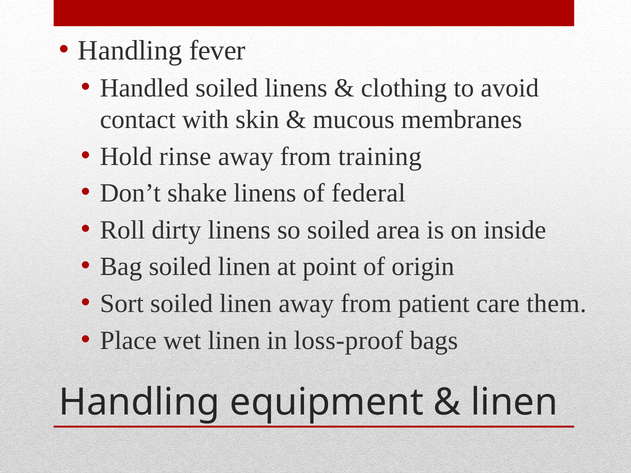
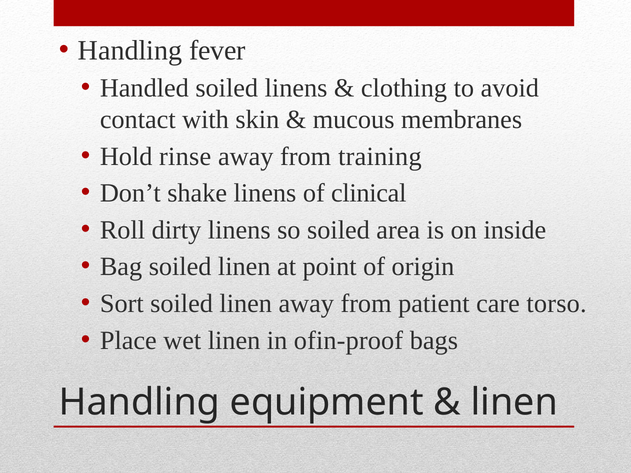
federal: federal -> clinical (369, 193)
them: them -> torso (557, 304)
loss-proof: loss-proof -> ofin-proof (348, 341)
